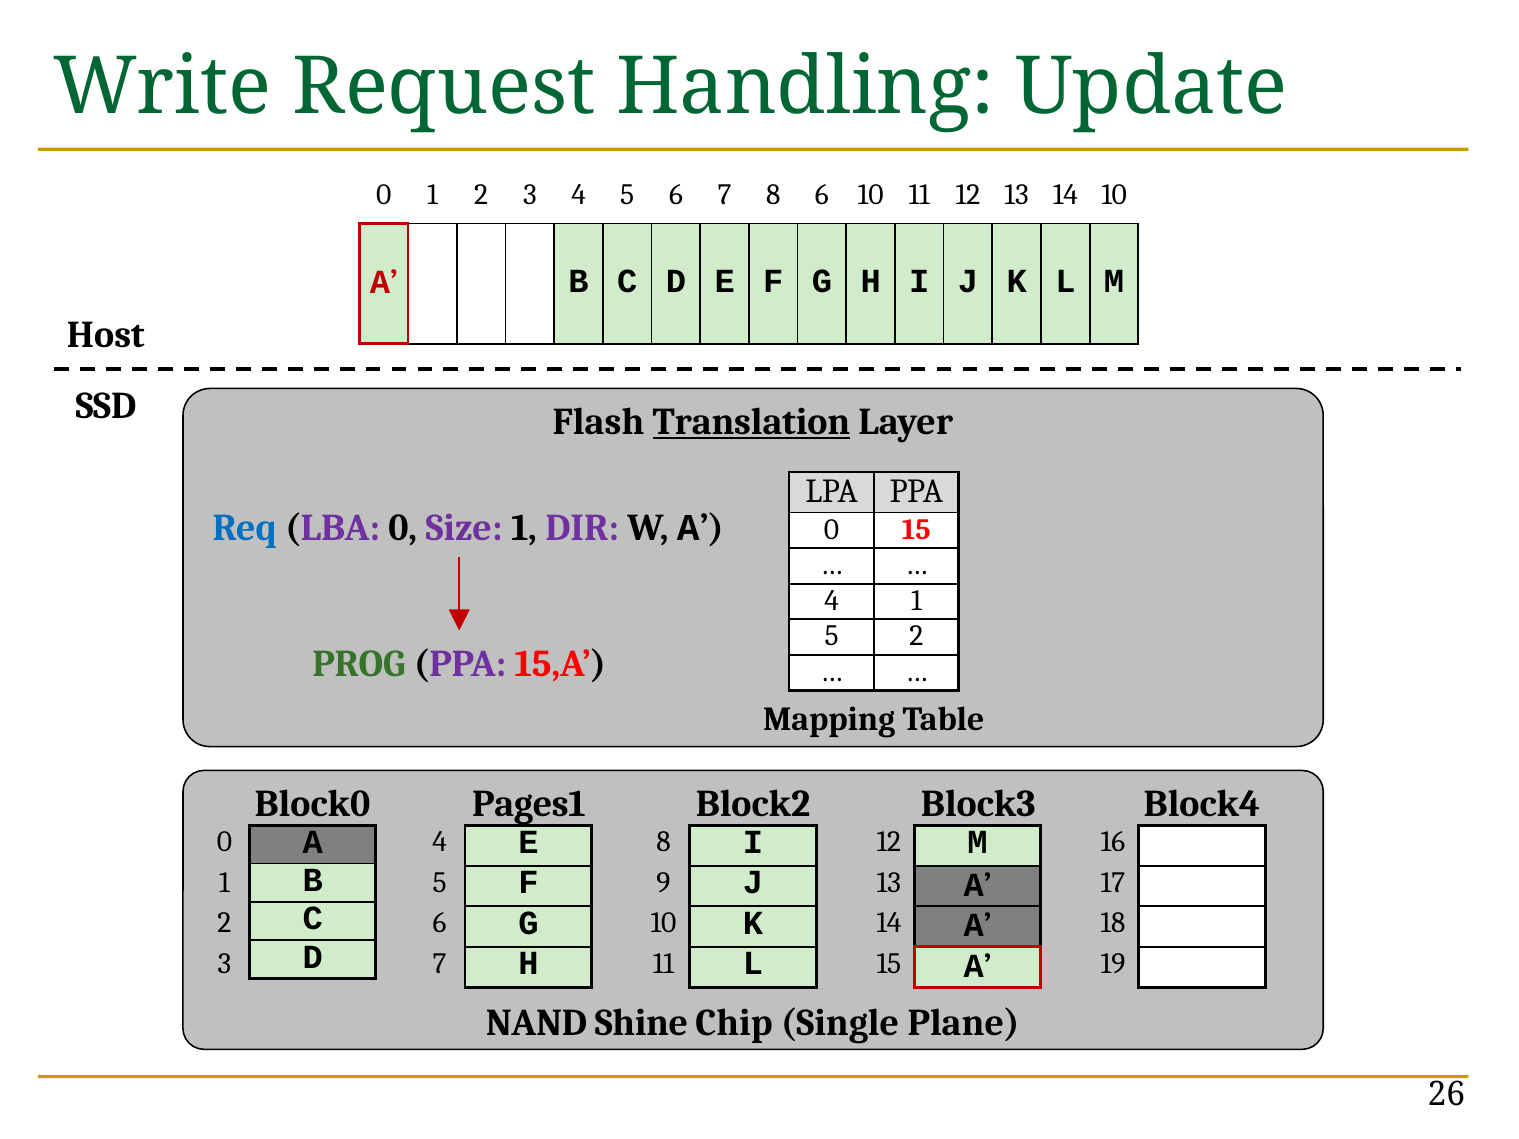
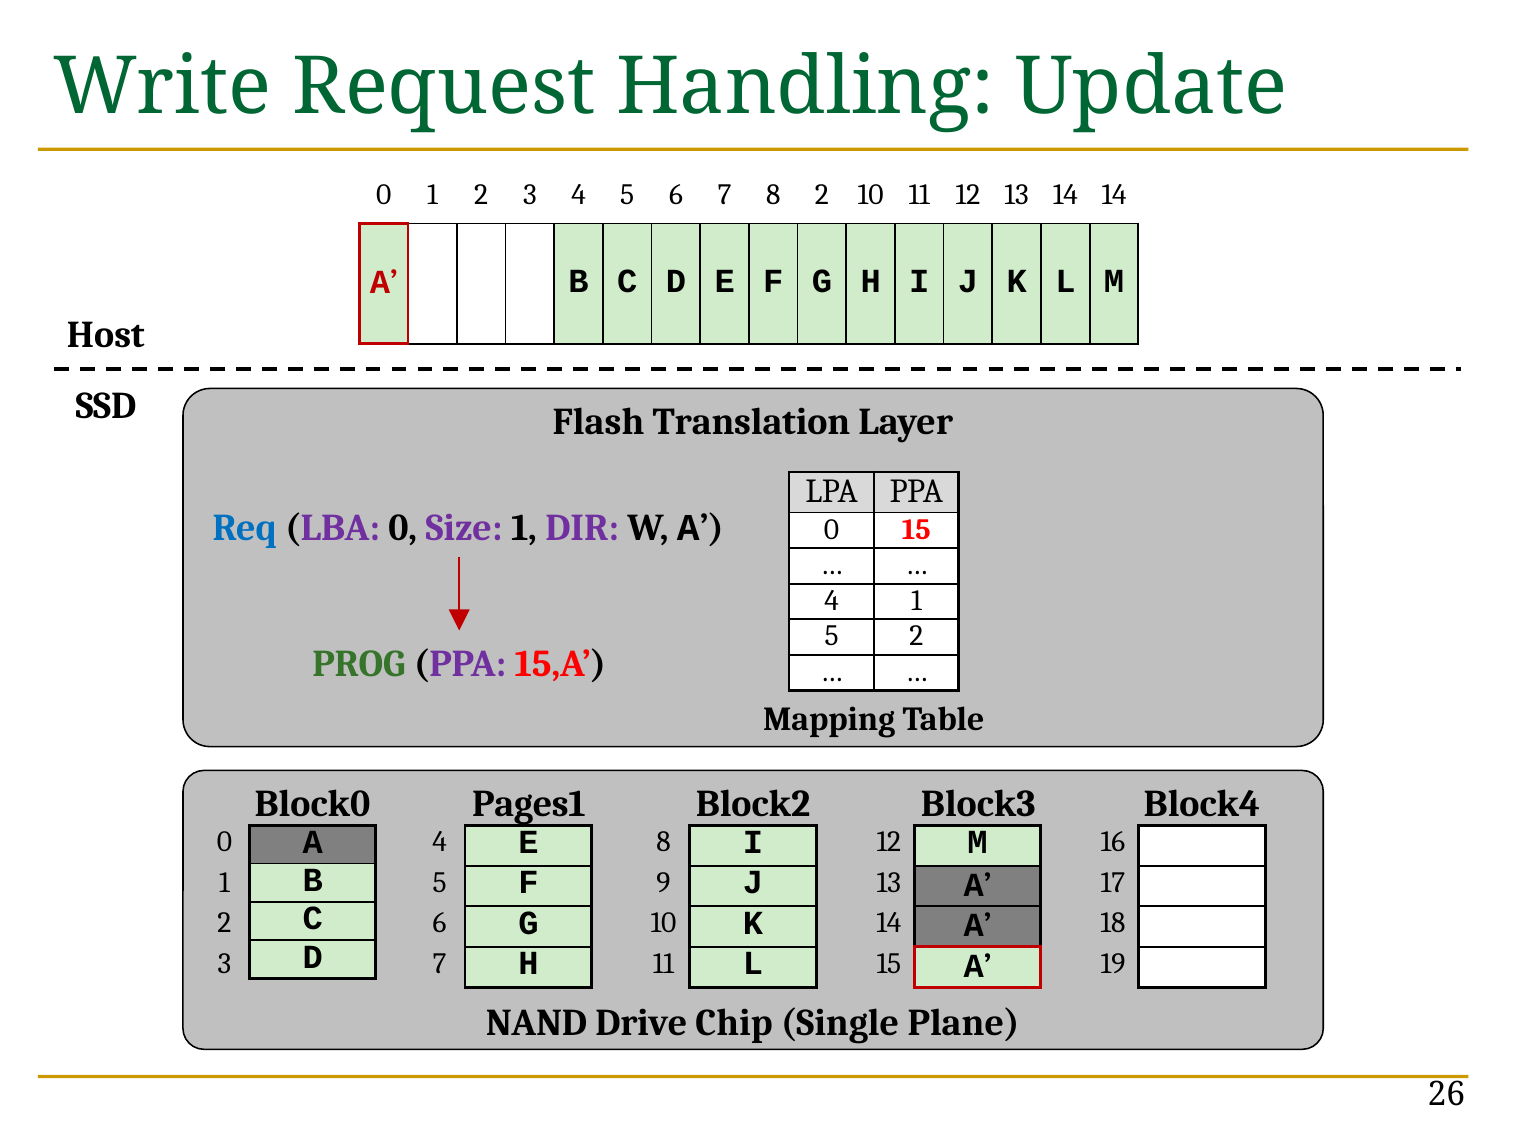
8 6: 6 -> 2 (822, 195)
14 10: 10 -> 14 (1114, 195)
Translation underline: present -> none (751, 422)
Shine: Shine -> Drive (641, 1023)
